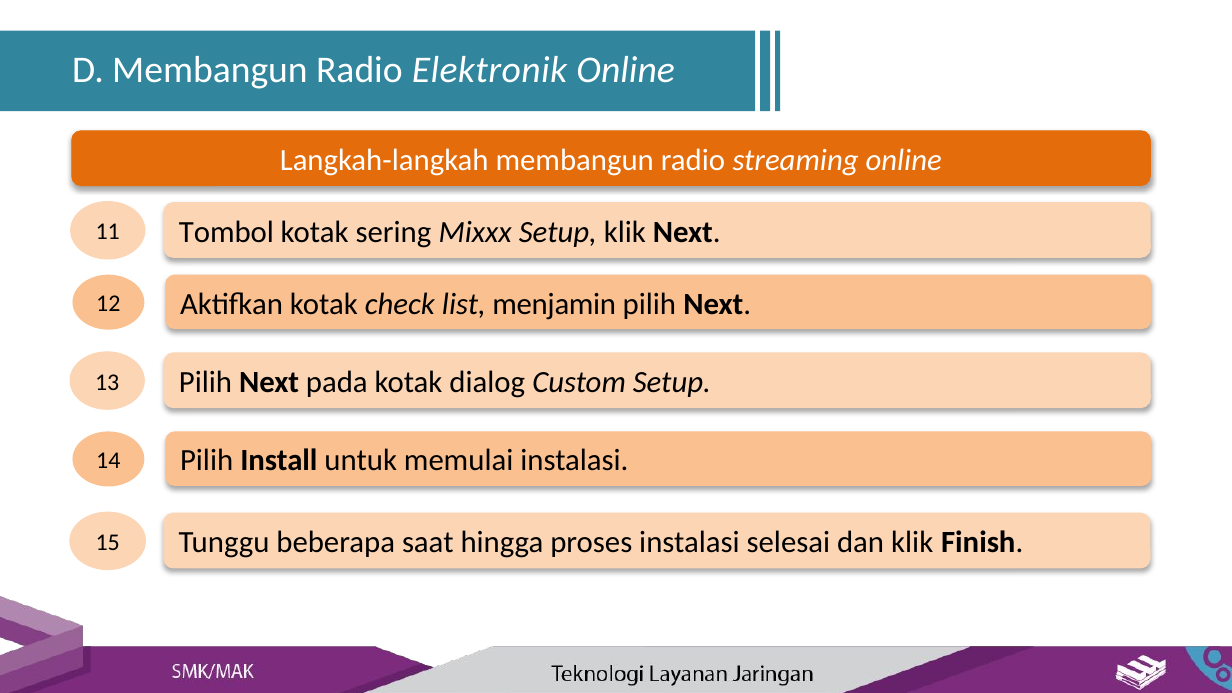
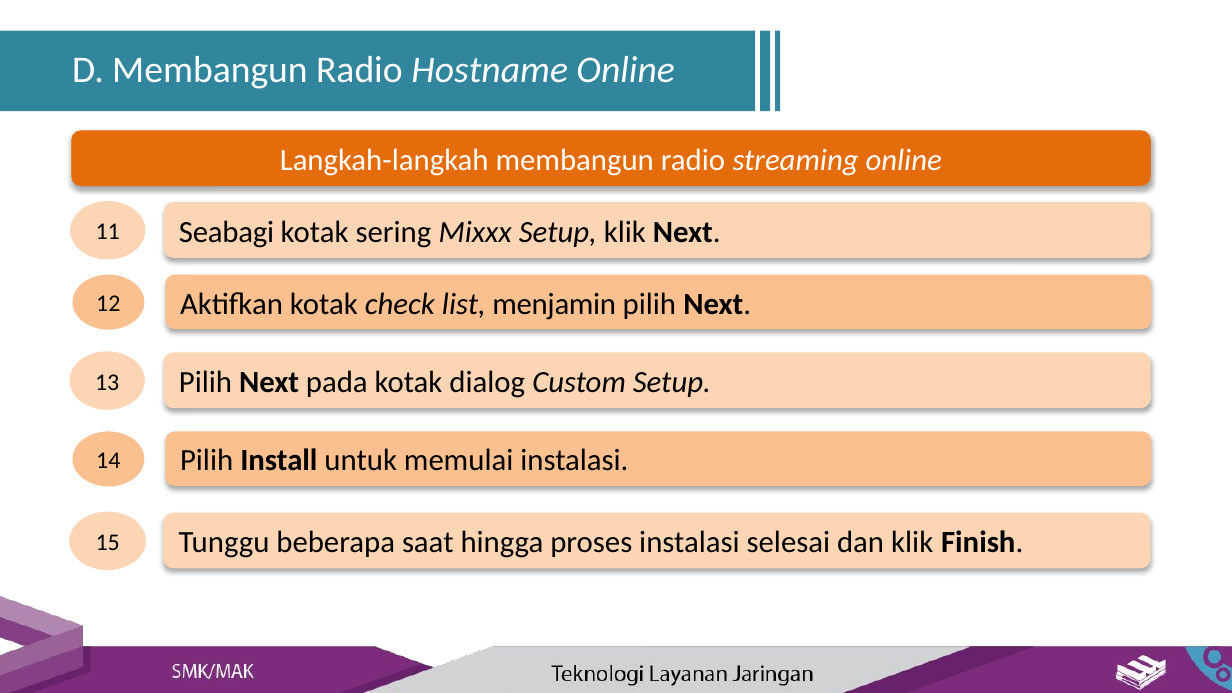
Elektronik: Elektronik -> Hostname (490, 70)
Tombol: Tombol -> Seabagi (227, 232)
